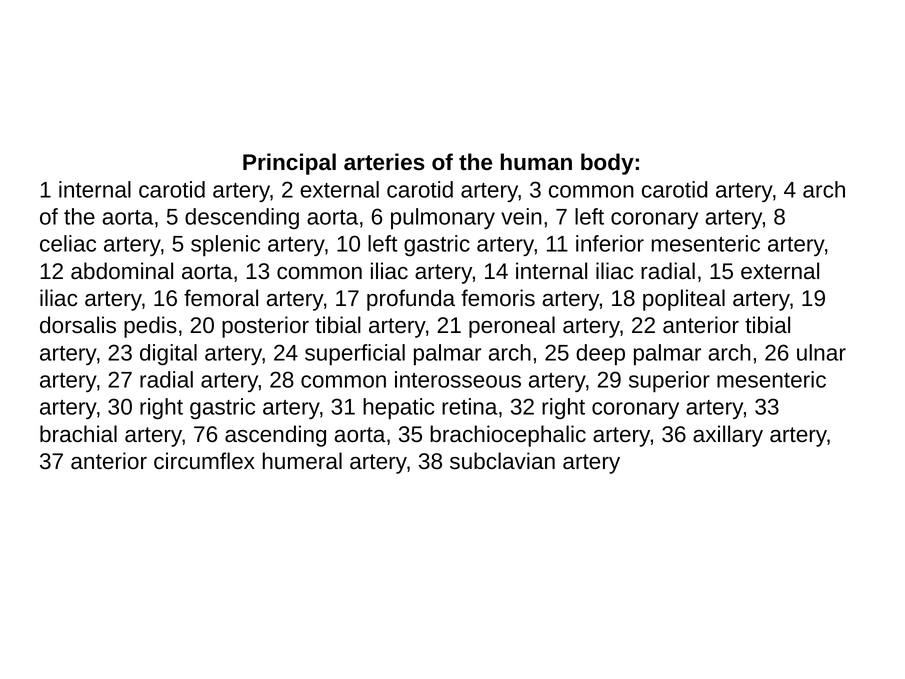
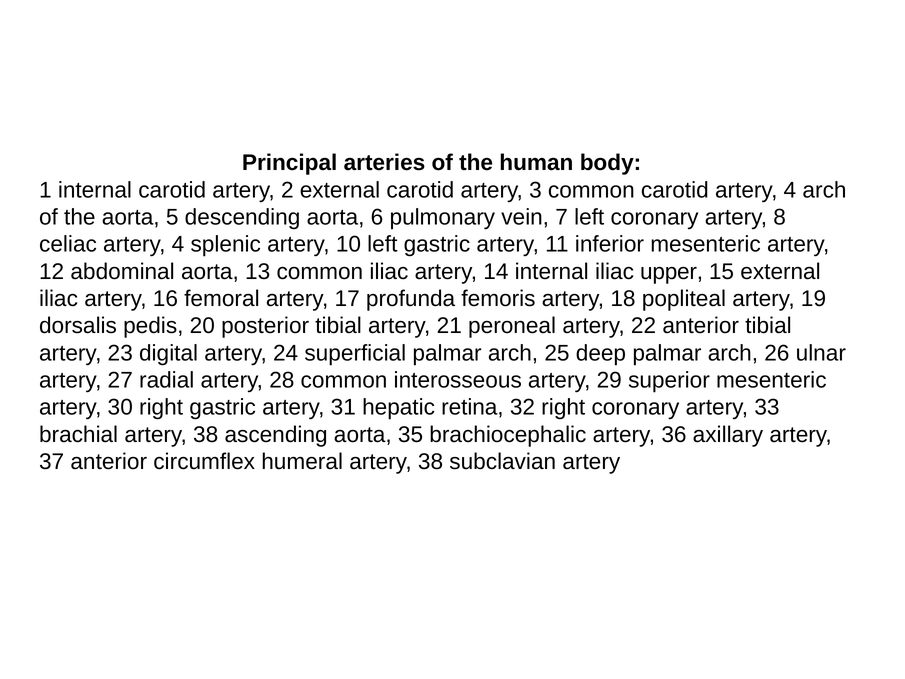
celiac artery 5: 5 -> 4 (178, 244)
iliac radial: radial -> upper (672, 271)
brachial artery 76: 76 -> 38 (206, 434)
